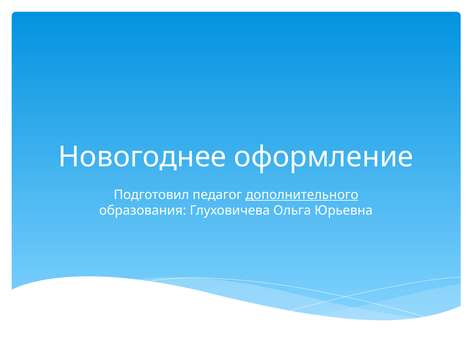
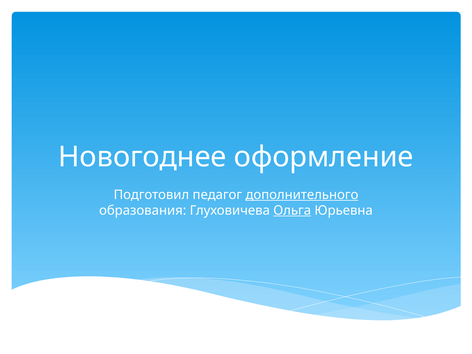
Ольга underline: none -> present (292, 210)
